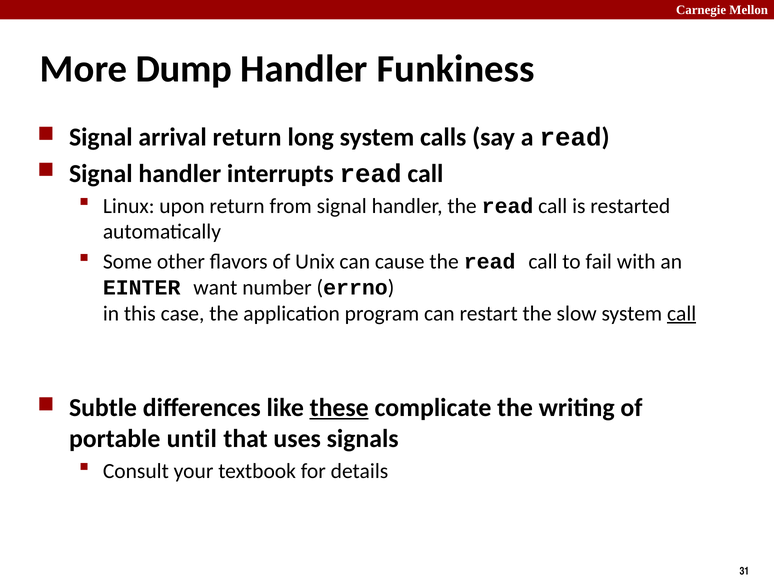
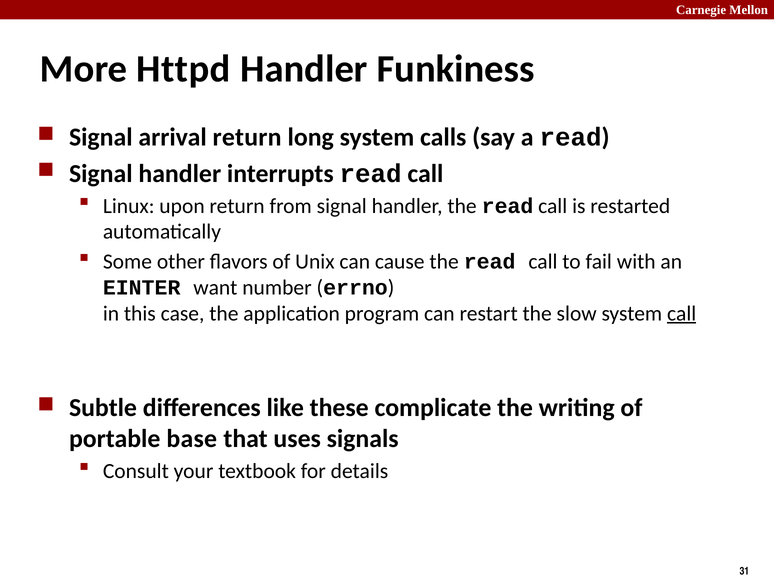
Dump: Dump -> Httpd (184, 69)
these underline: present -> none (339, 407)
until: until -> base (192, 438)
